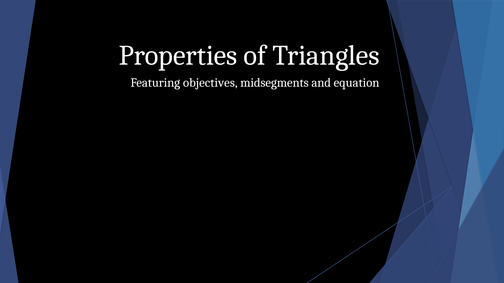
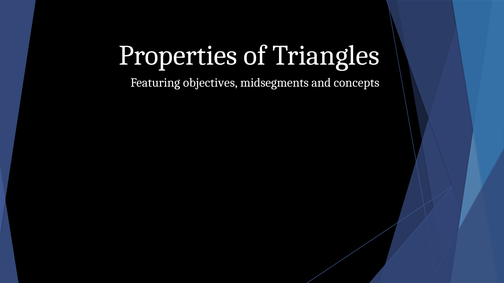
equation: equation -> concepts (357, 83)
